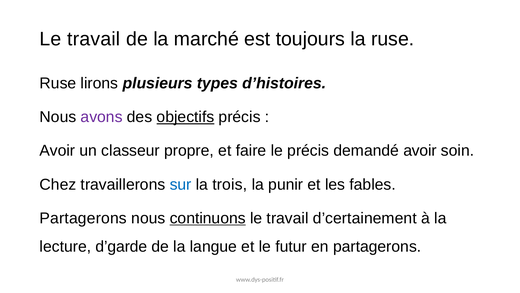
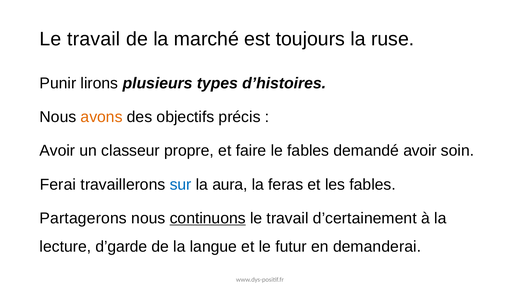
Ruse: Ruse -> Punir (58, 83)
avons colour: purple -> orange (102, 117)
objectifs underline: present -> none (185, 117)
le précis: précis -> fables (308, 150)
Chez: Chez -> Ferai (58, 184)
trois: trois -> aura (230, 184)
punir: punir -> feras (286, 184)
en partagerons: partagerons -> demanderai (377, 246)
